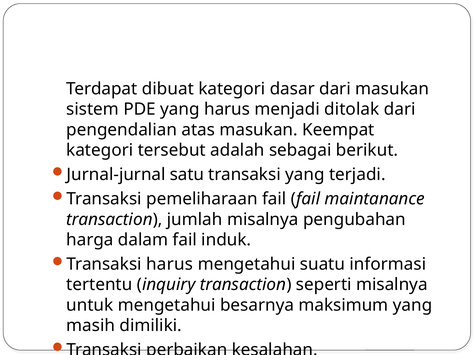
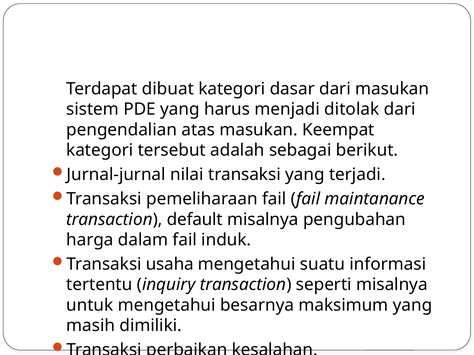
satu: satu -> nilai (187, 175)
jumlah: jumlah -> default (195, 220)
Transaksi harus: harus -> usaha (170, 265)
